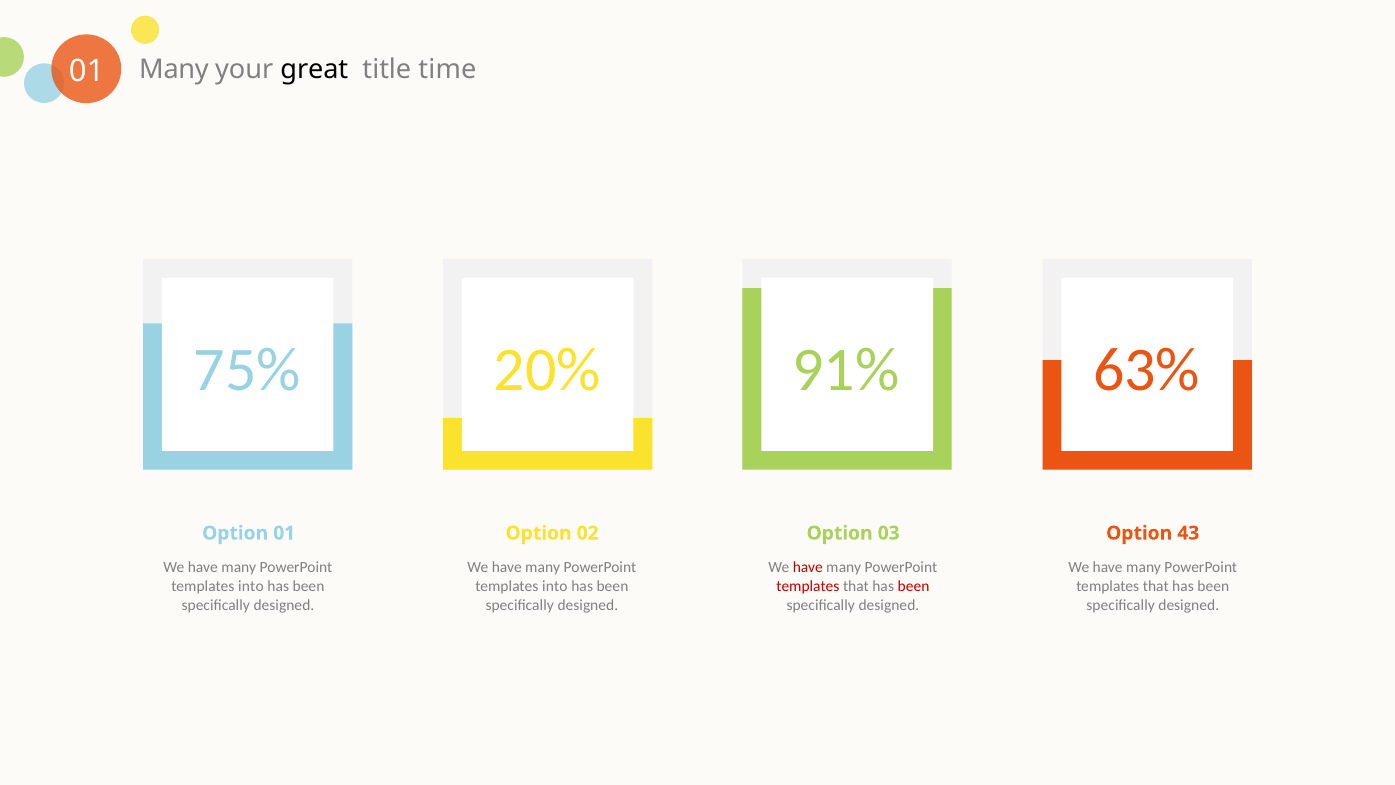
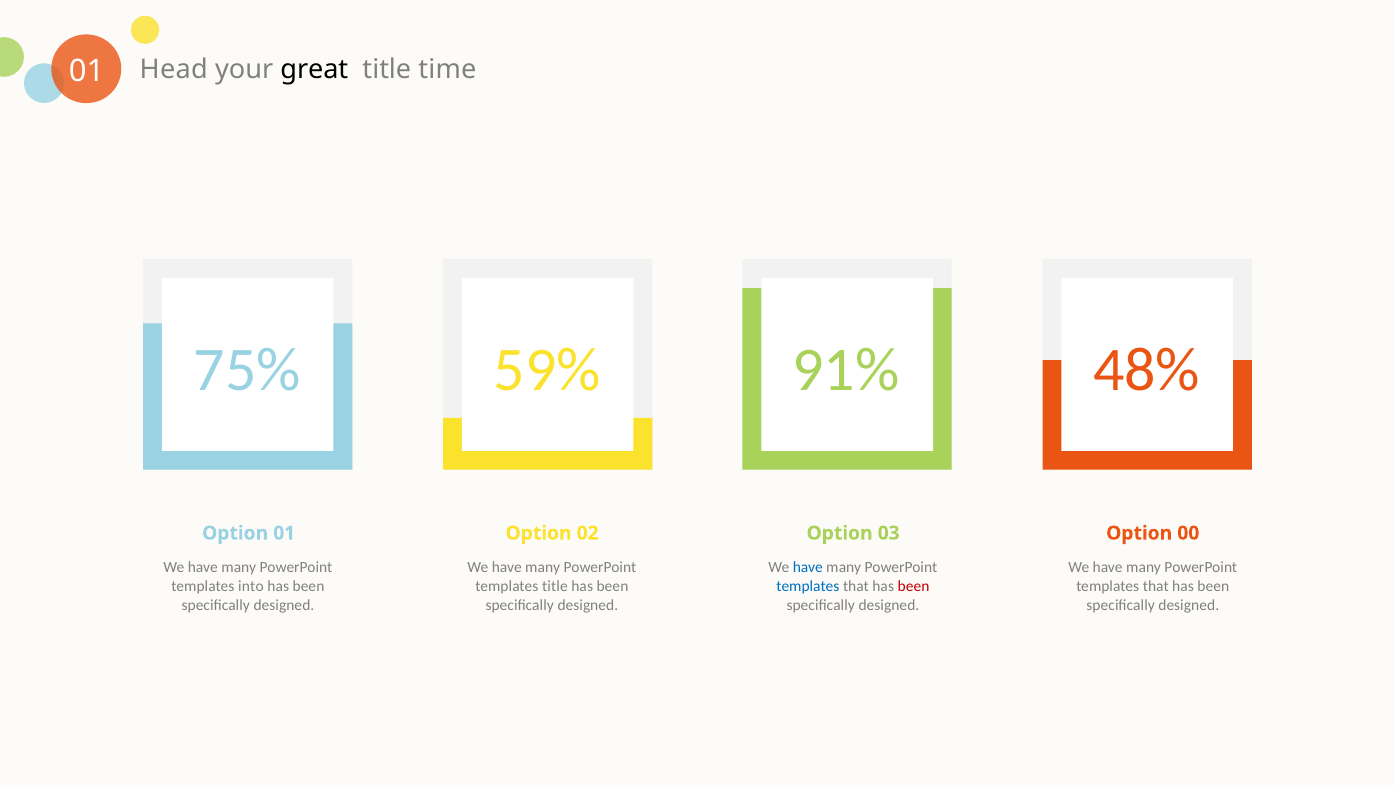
01 Many: Many -> Head (174, 70)
20%: 20% -> 59% (547, 369)
63%: 63% -> 48% (1147, 369)
43: 43 -> 00 (1188, 533)
have colour: red -> blue (808, 567)
into: into -> title (555, 586)
templates colour: red -> blue (808, 586)
